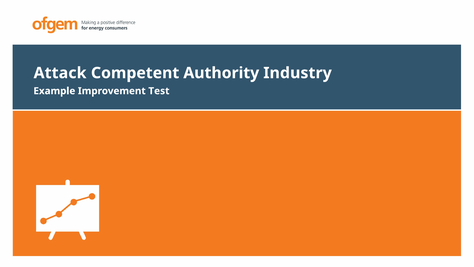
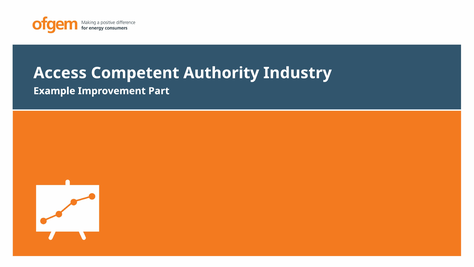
Attack: Attack -> Access (60, 73)
Test: Test -> Part (159, 91)
